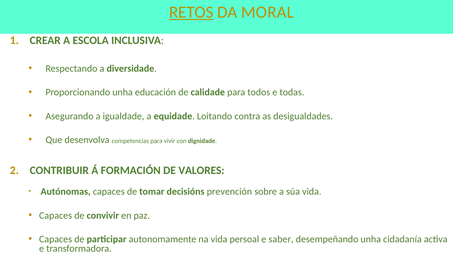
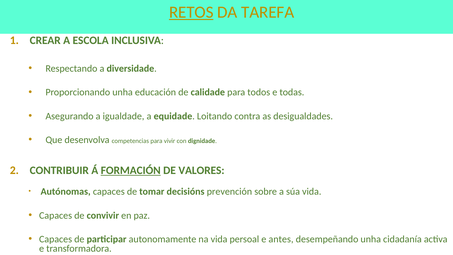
MORAL: MORAL -> TAREFA (268, 12)
FORMACIÓN underline: none -> present (131, 170)
saber: saber -> antes (281, 239)
